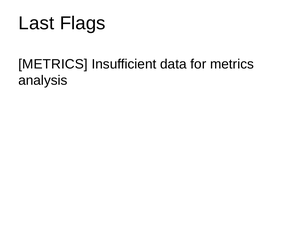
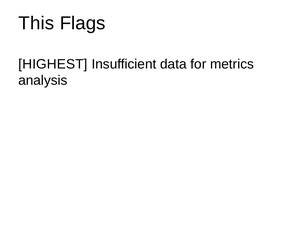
Last: Last -> This (36, 23)
METRICS: METRICS -> HIGHEST (53, 64)
